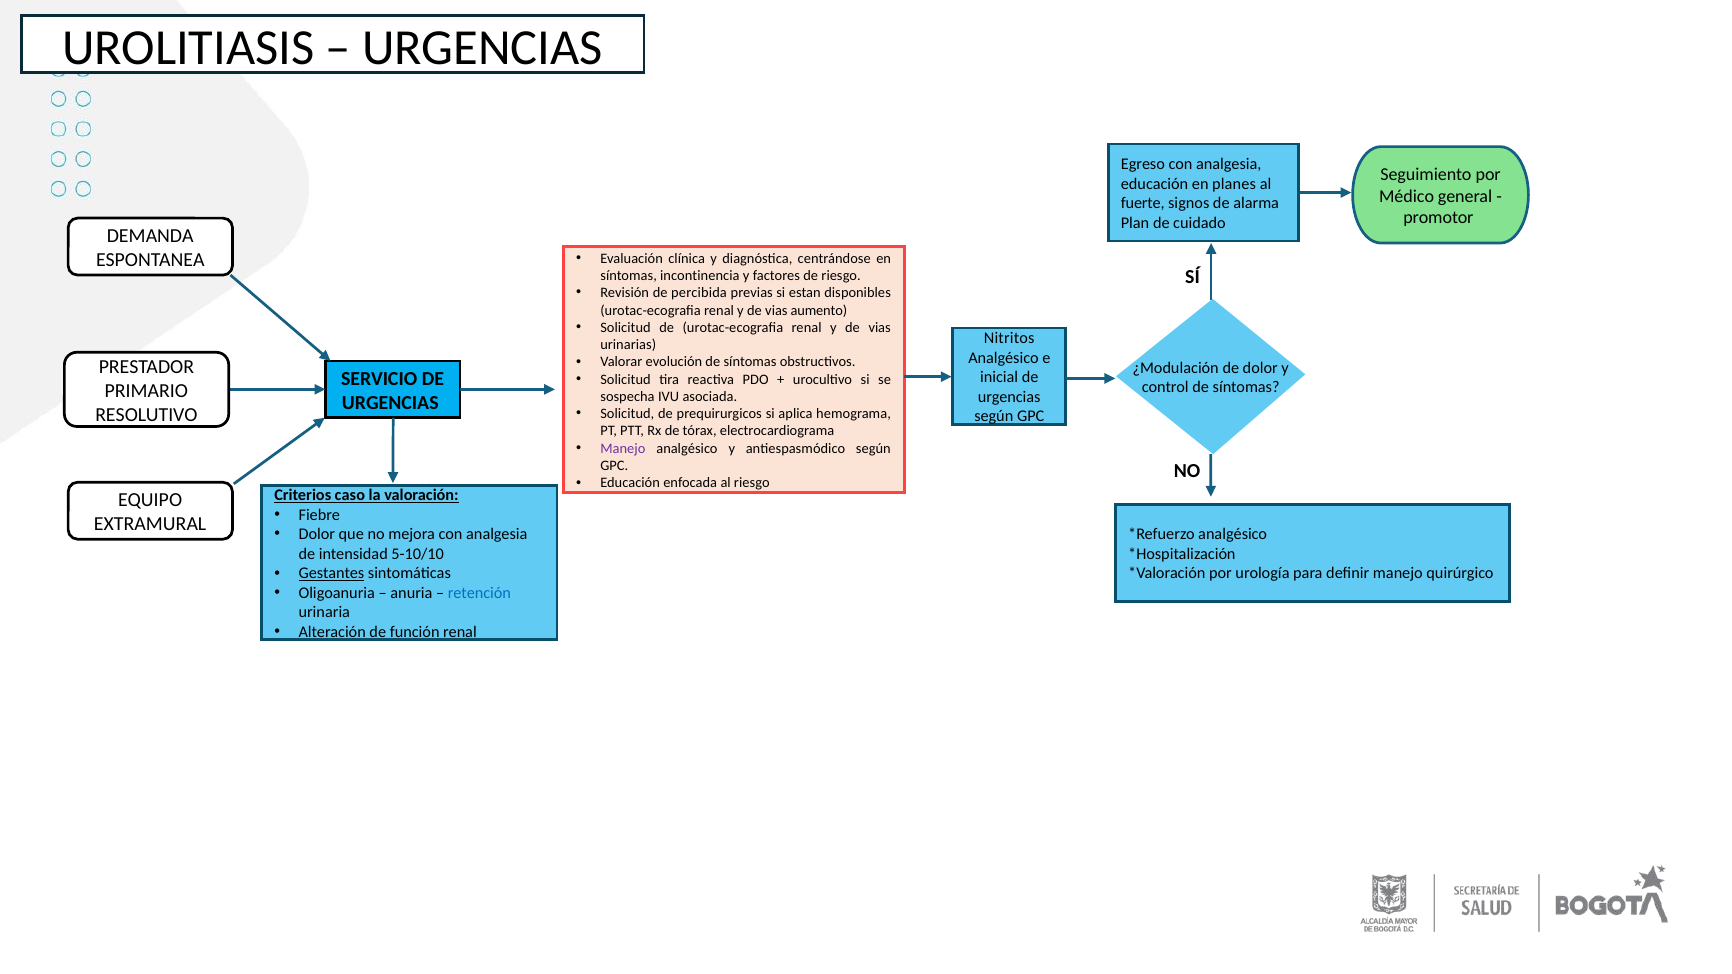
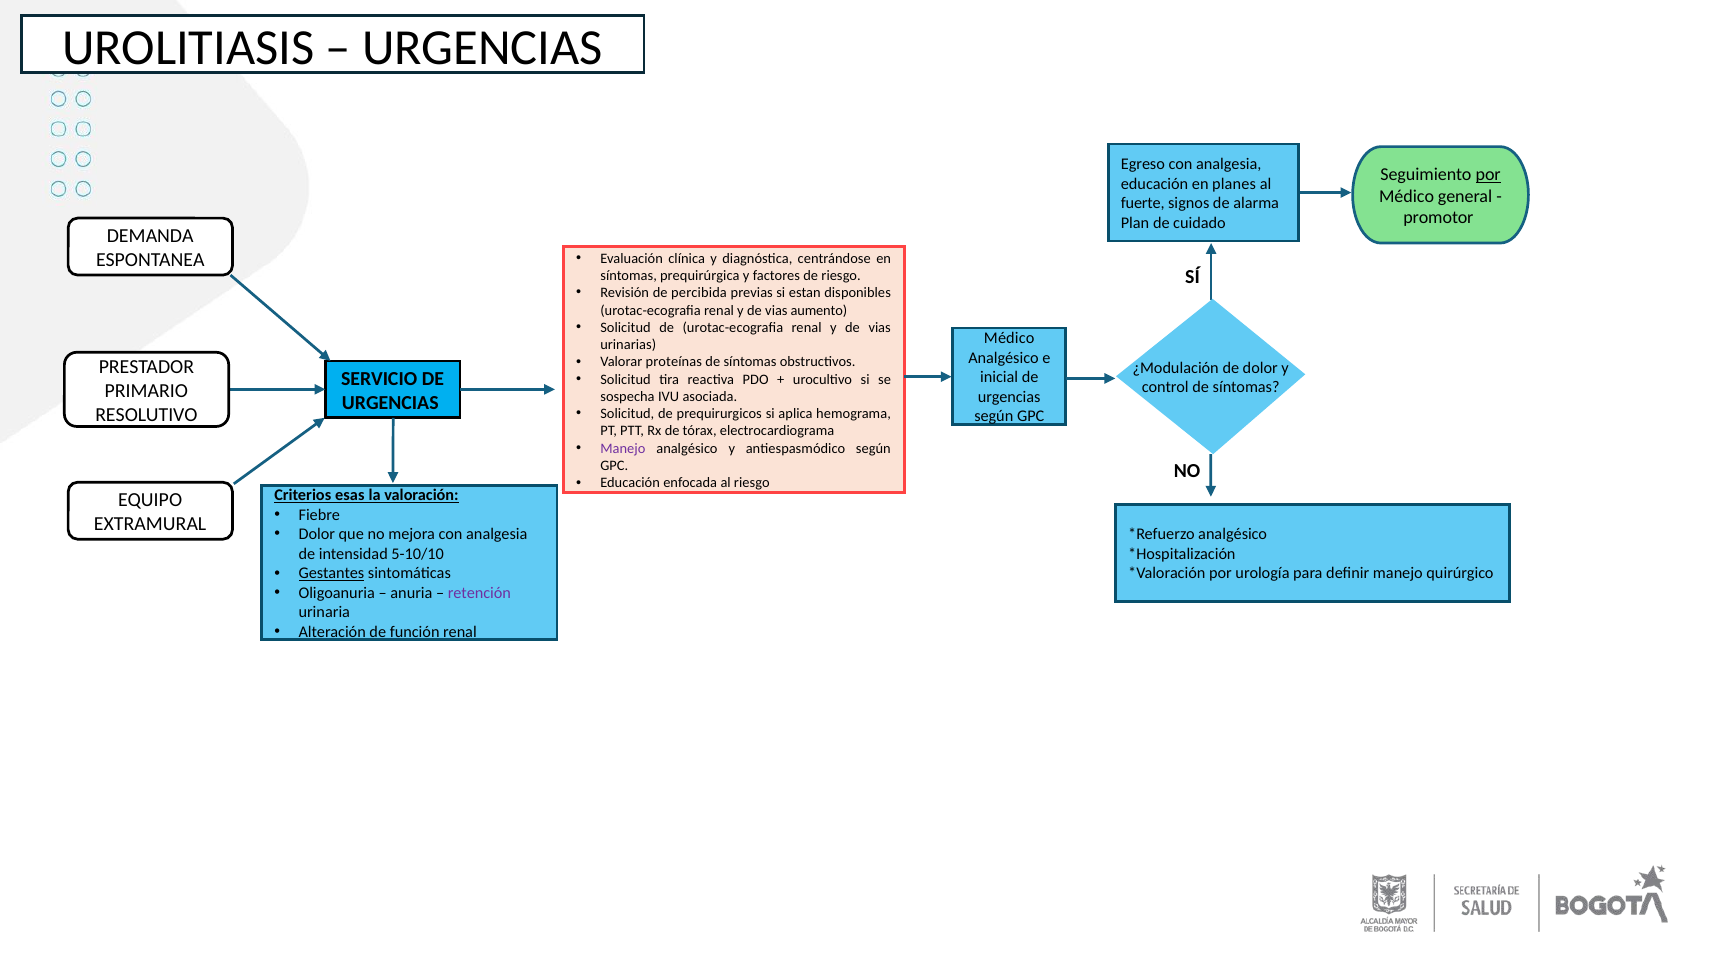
por underline: none -> present (1488, 174)
incontinencia: incontinencia -> prequirúrgica (700, 276)
Nitritos: Nitritos -> Médico (1009, 339)
evolución: evolución -> proteínas (674, 362)
caso: caso -> esas (350, 496)
retención colour: blue -> purple (479, 593)
